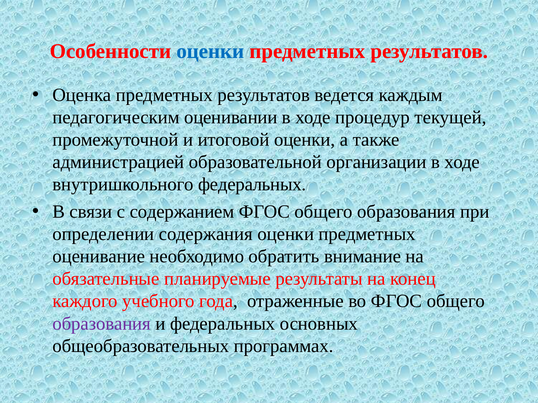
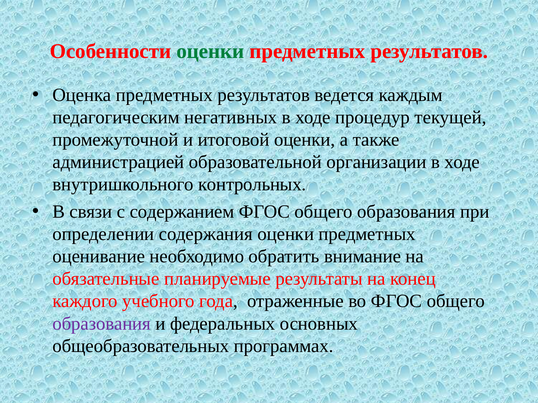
оценки colour: blue -> green (210, 51)
оценивании: оценивании -> негативных (231, 117)
внутришкольного федеральных: федеральных -> контрольных (252, 185)
